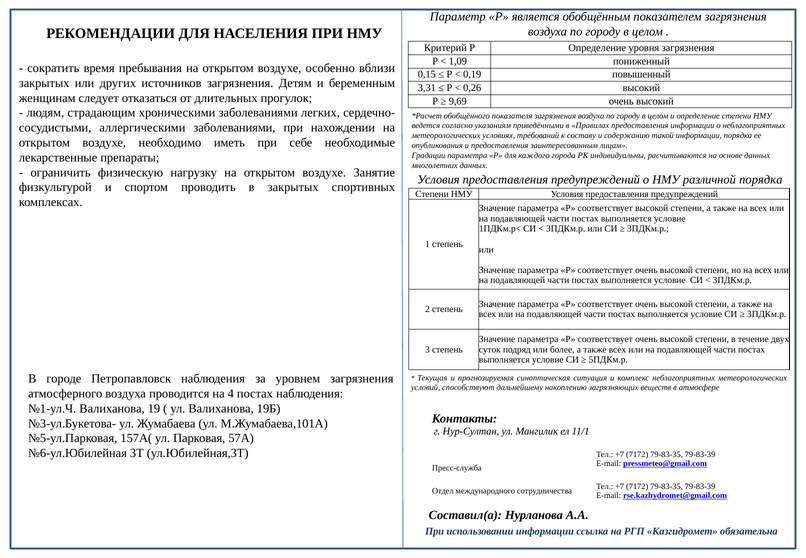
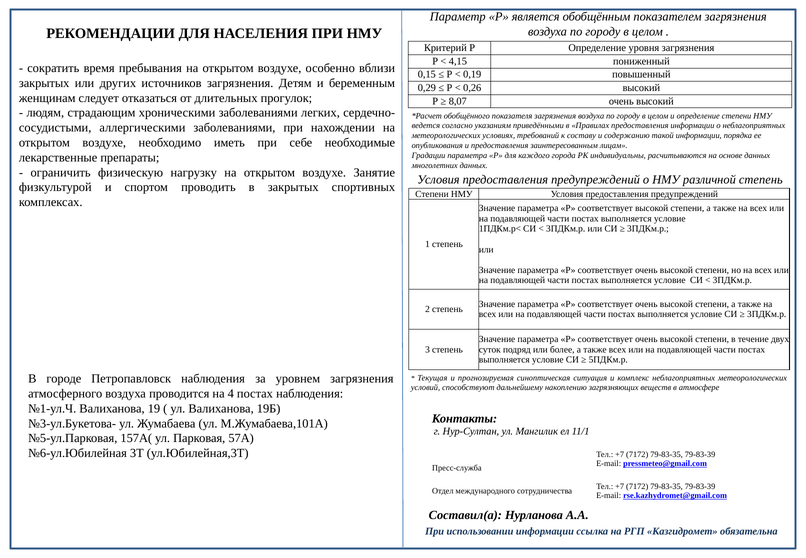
1,09: 1,09 -> 4,15 (458, 61)
3,31: 3,31 -> 0,29 (427, 88)
9,69: 9,69 -> 8,07 (458, 101)
различной порядка: порядка -> степень (761, 180)
